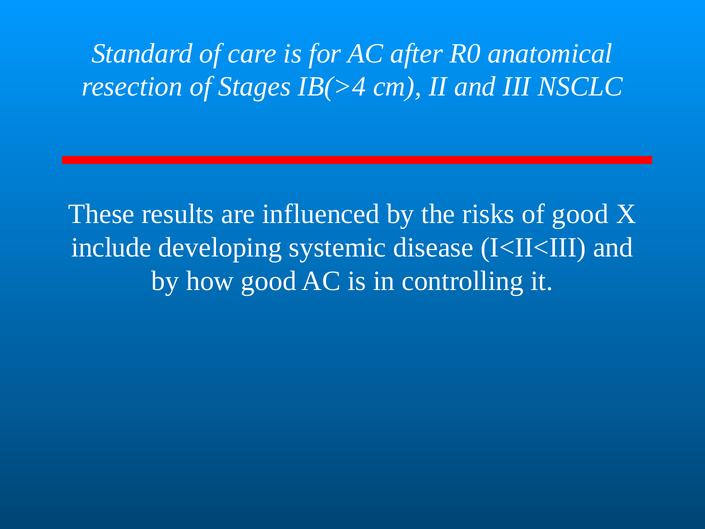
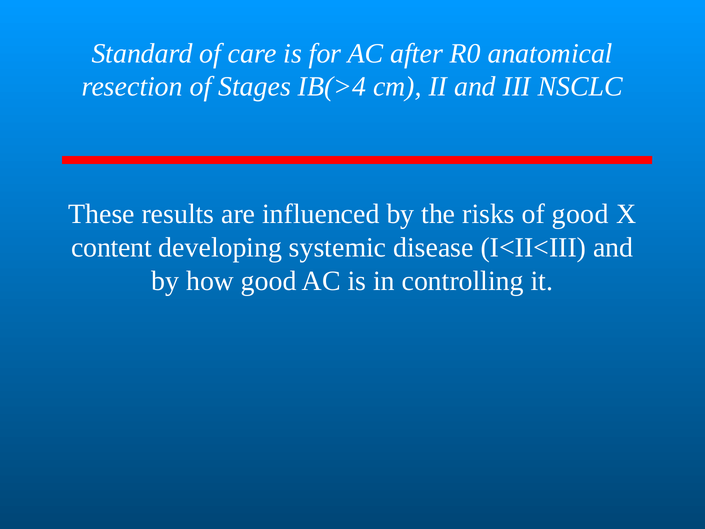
include: include -> content (111, 247)
